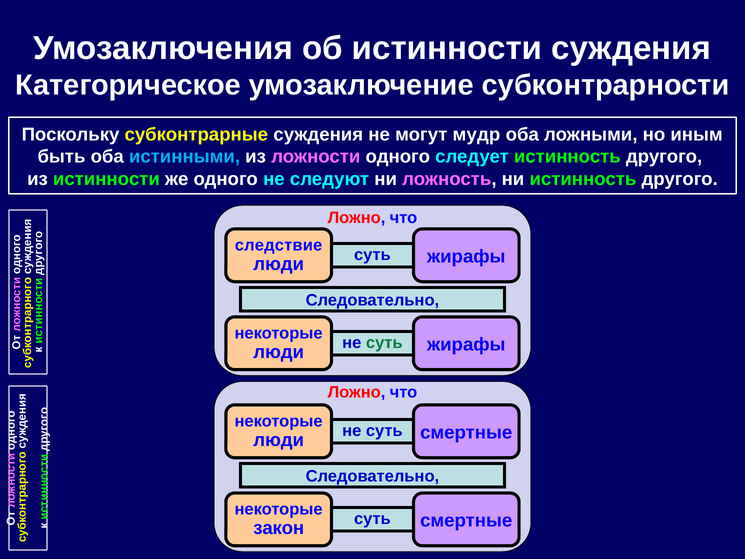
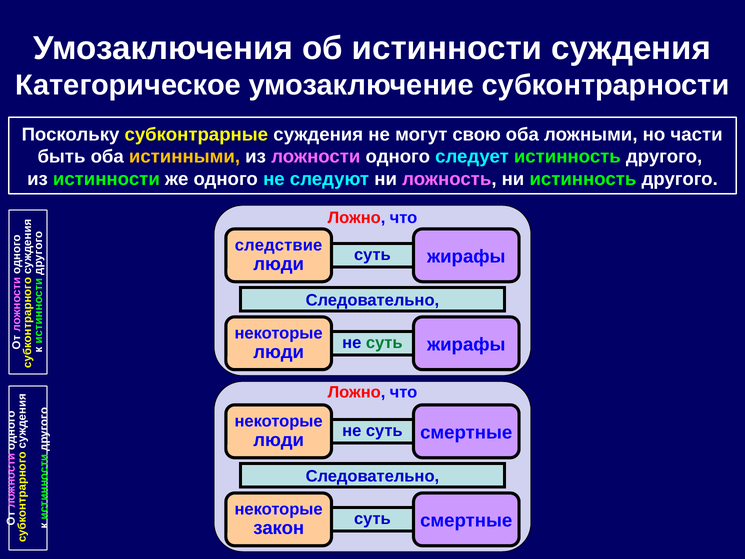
мудр: мудр -> свою (477, 134)
иным: иным -> части (697, 134)
истинными colour: light blue -> yellow (185, 157)
